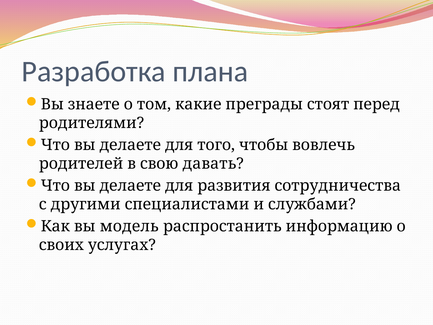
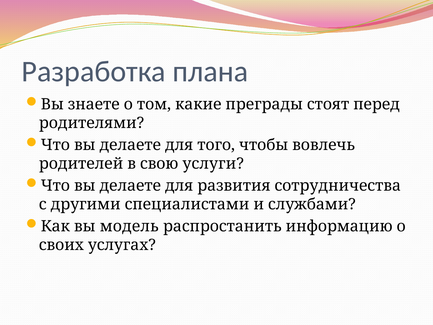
давать: давать -> услуги (213, 164)
